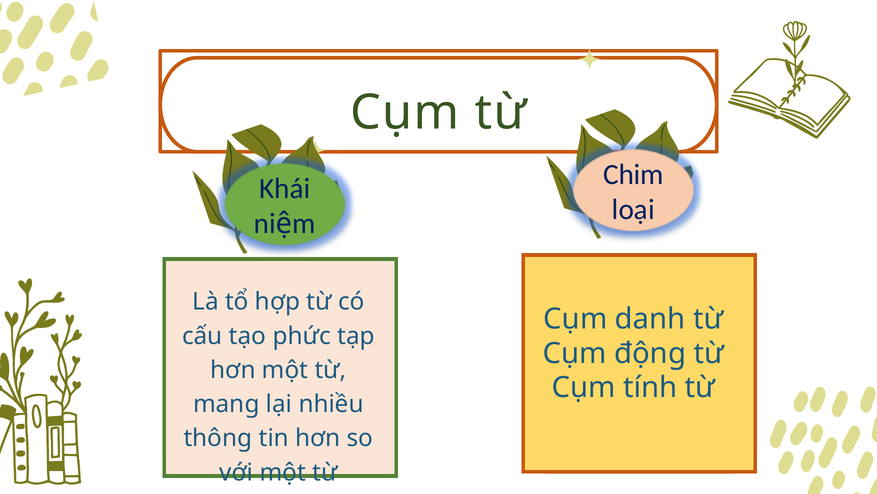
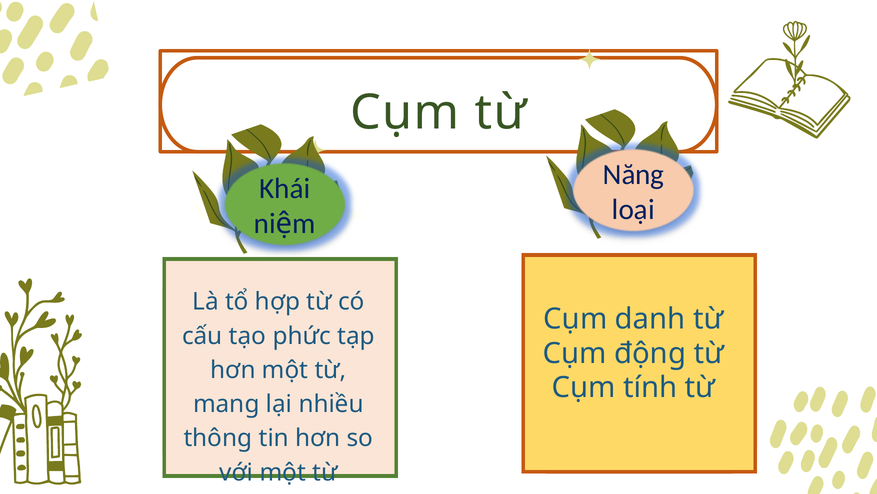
Chim: Chim -> Năng (634, 174)
